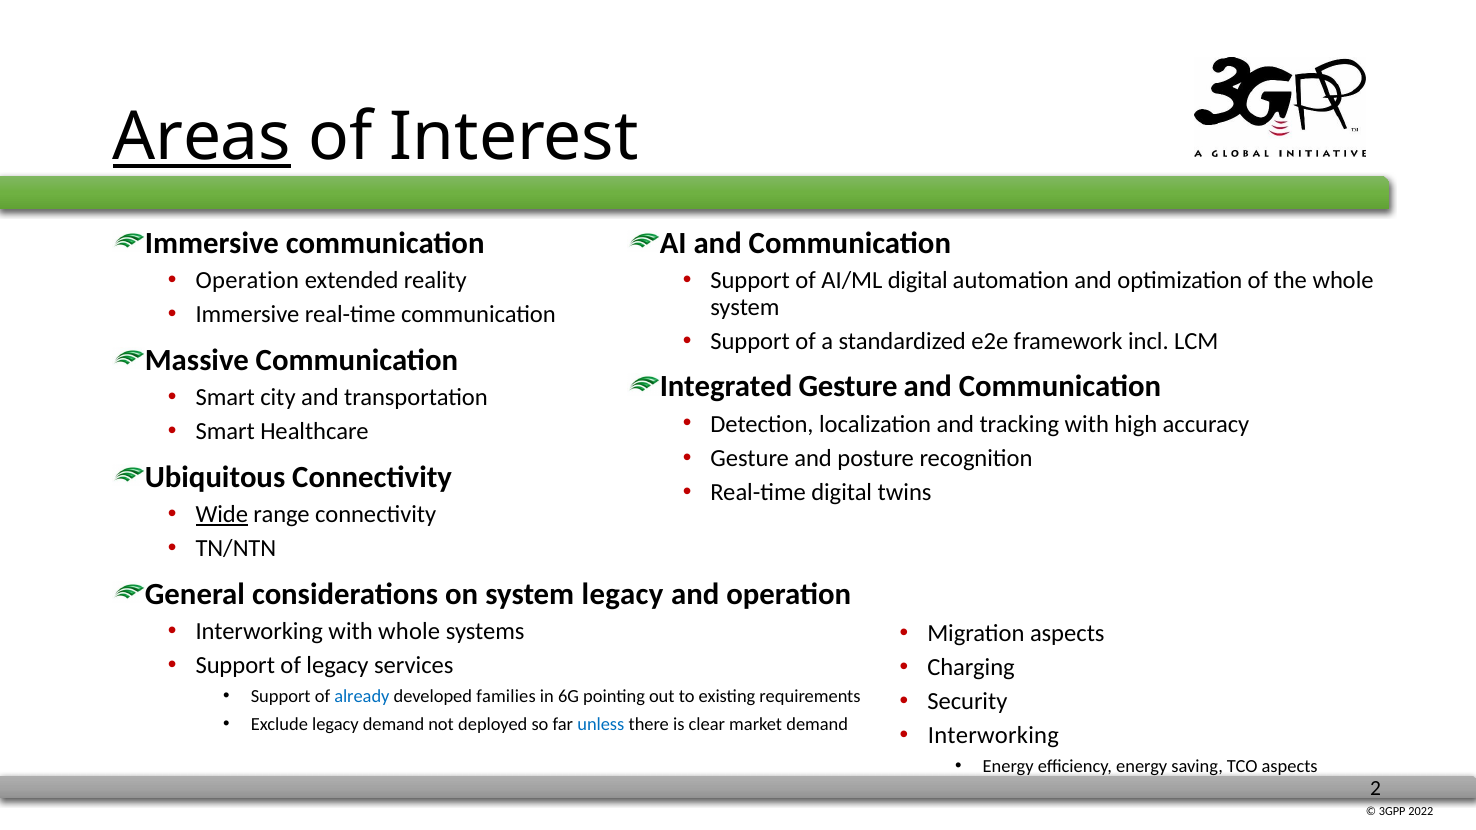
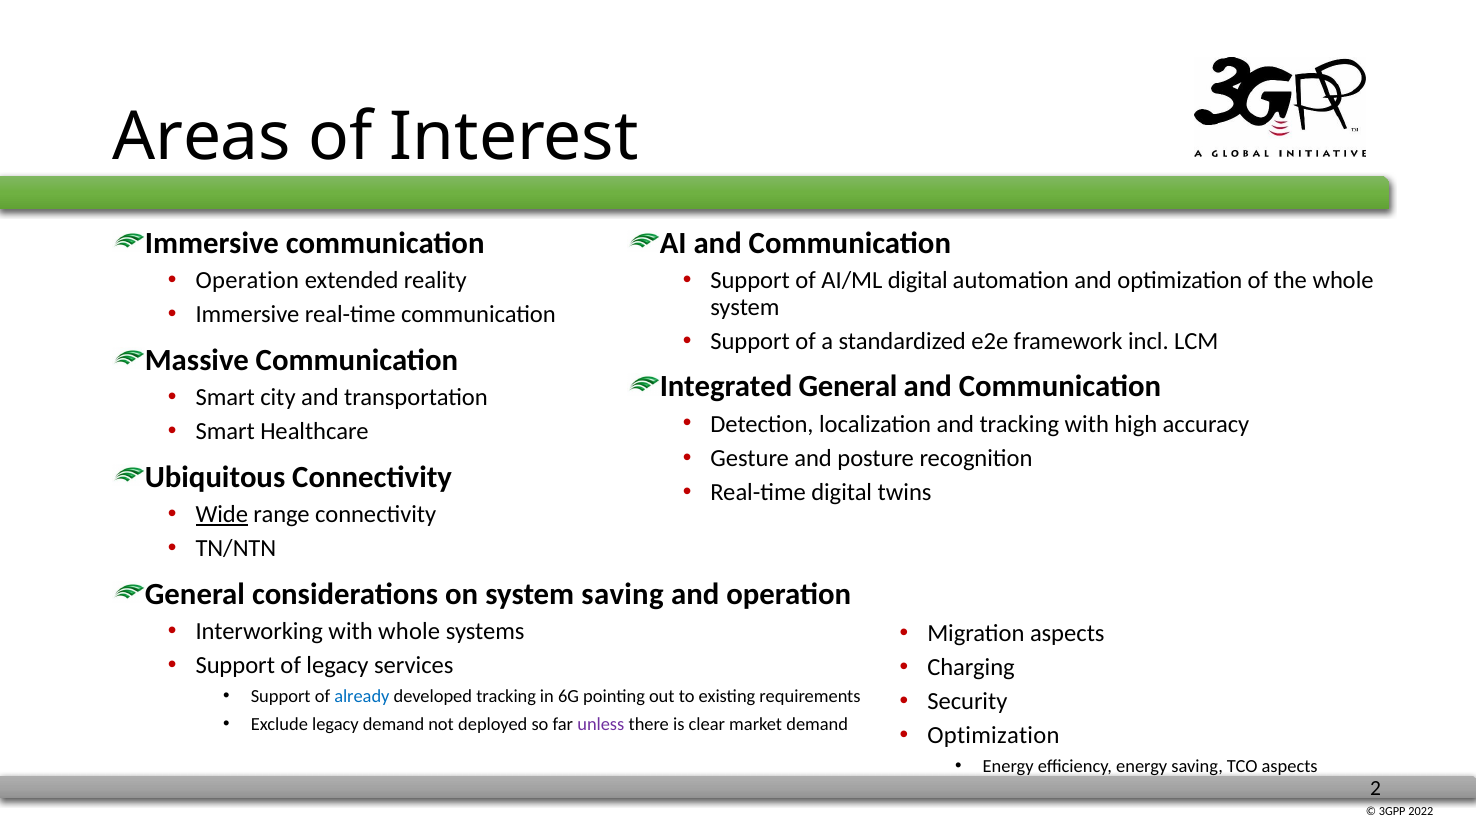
Areas underline: present -> none (202, 137)
Integrated Gesture: Gesture -> General (848, 386)
system legacy: legacy -> saving (623, 594)
developed families: families -> tracking (506, 697)
unless colour: blue -> purple (601, 724)
Interworking: Interworking -> Optimization (993, 736)
